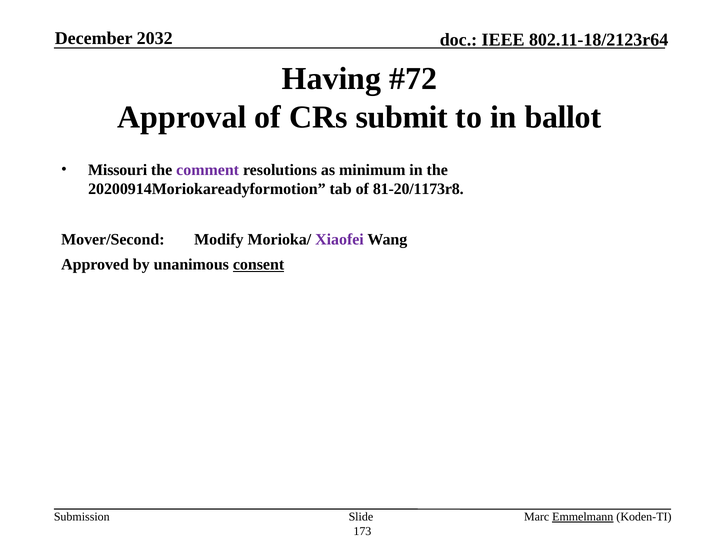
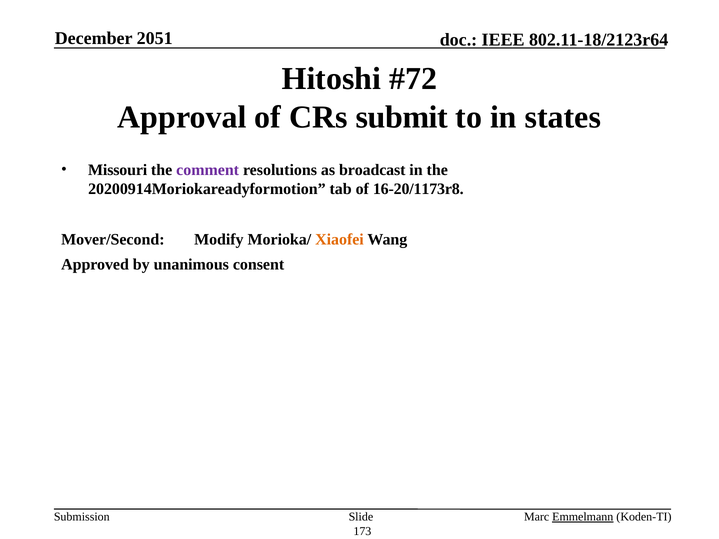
2032: 2032 -> 2051 (155, 38)
Having: Having -> Hitoshi (331, 79)
ballot: ballot -> states (563, 117)
minimum: minimum -> broadcast (372, 170)
81-20/1173r8: 81-20/1173r8 -> 16-20/1173r8 (418, 189)
Xiaofei colour: purple -> orange (339, 240)
consent underline: present -> none (259, 265)
